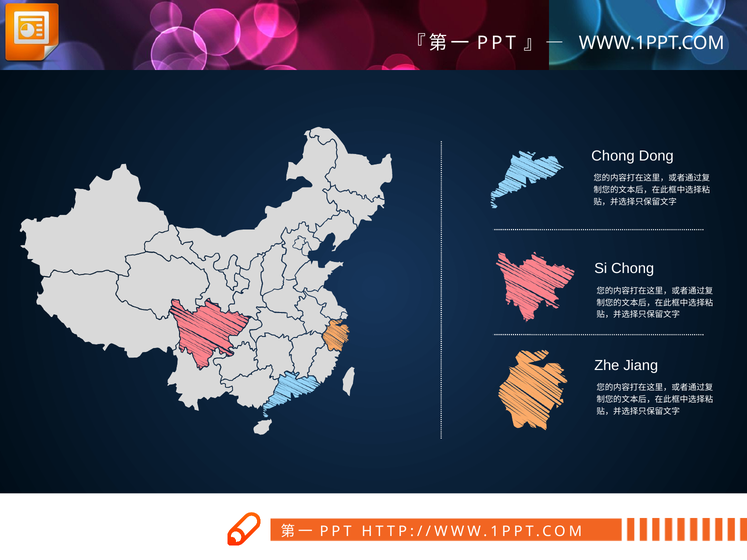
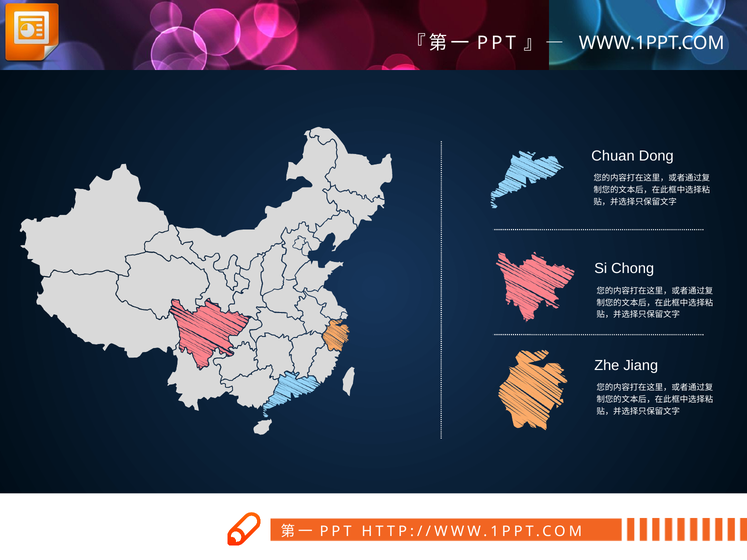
Chong: Chong -> Chuan (613, 156)
